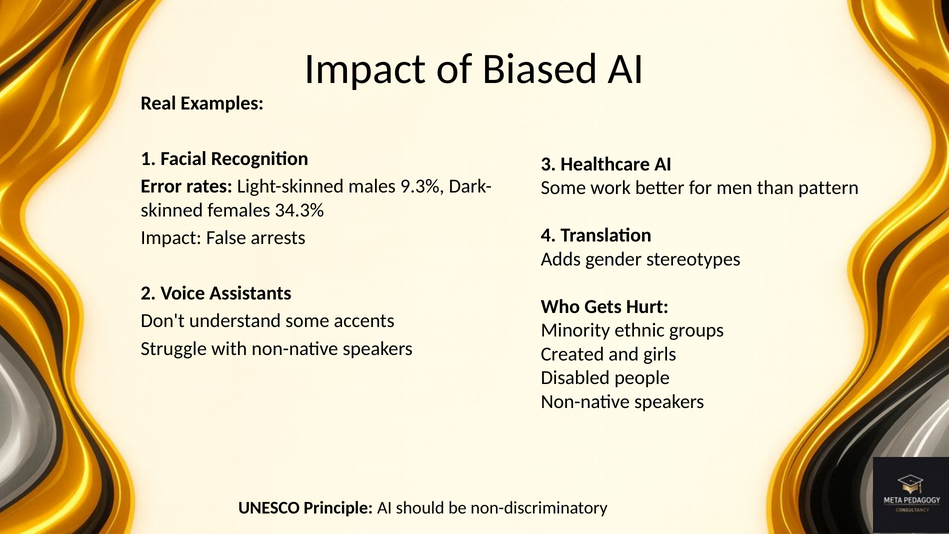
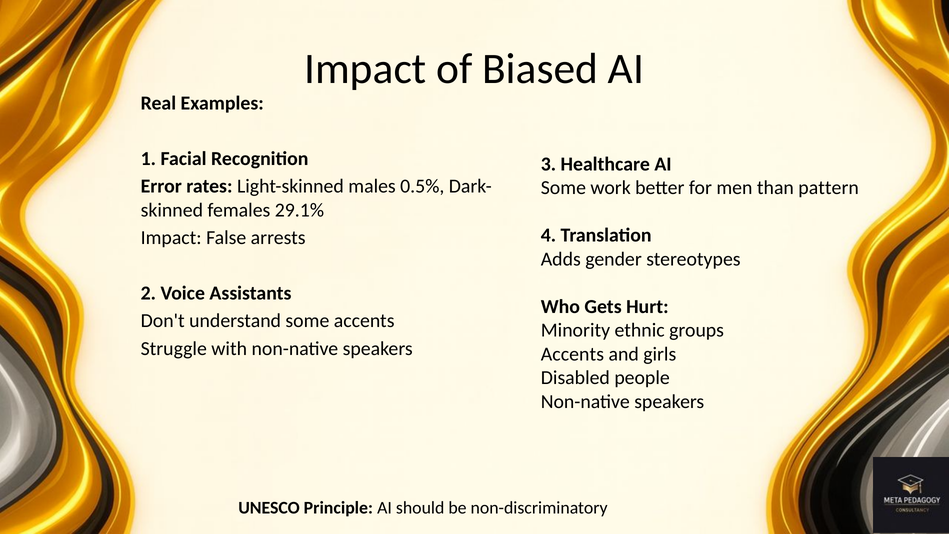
9.3%: 9.3% -> 0.5% (422, 186)
34.3%: 34.3% -> 29.1% (299, 210)
Created: Created -> Accents (572, 354)
